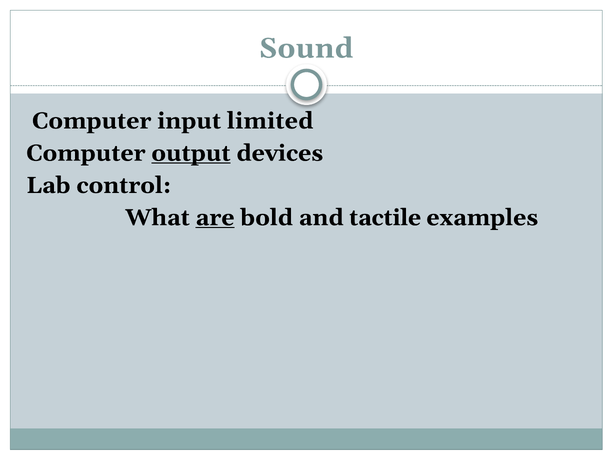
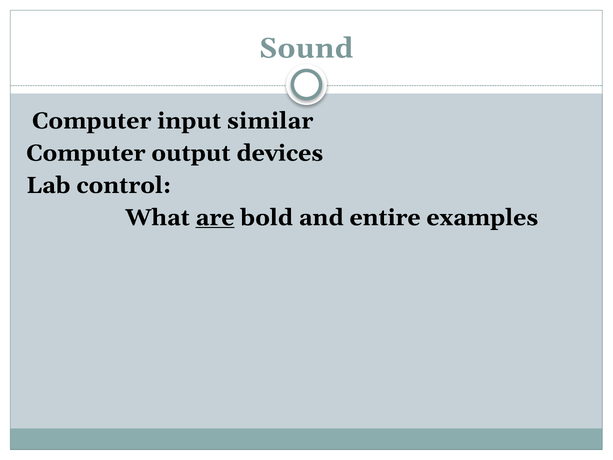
limited: limited -> similar (270, 121)
output underline: present -> none (191, 153)
tactile: tactile -> entire (385, 217)
